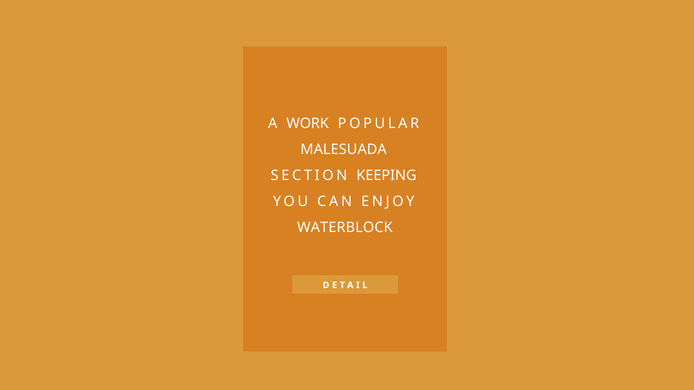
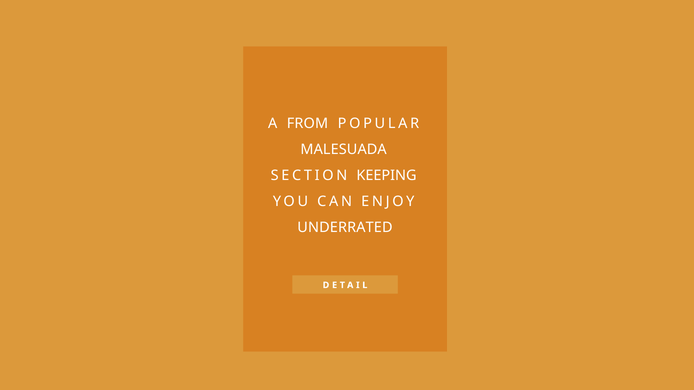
WORK: WORK -> FROM (307, 124)
WATERBLOCK: WATERBLOCK -> UNDERRATED (345, 228)
